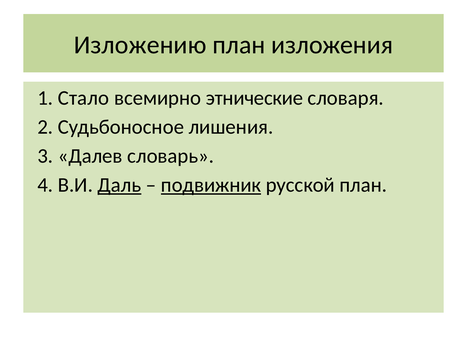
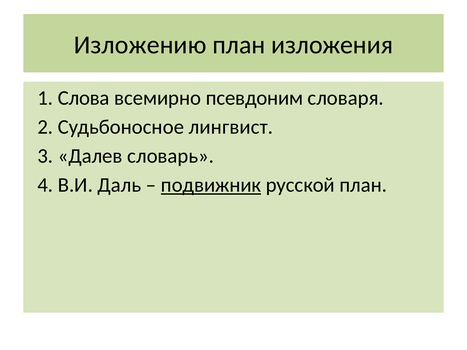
Стало: Стало -> Слова (84, 98)
этнические: этнические -> псевдоним (255, 98)
лишения: лишения -> лингвист (231, 127)
Даль underline: present -> none (119, 185)
